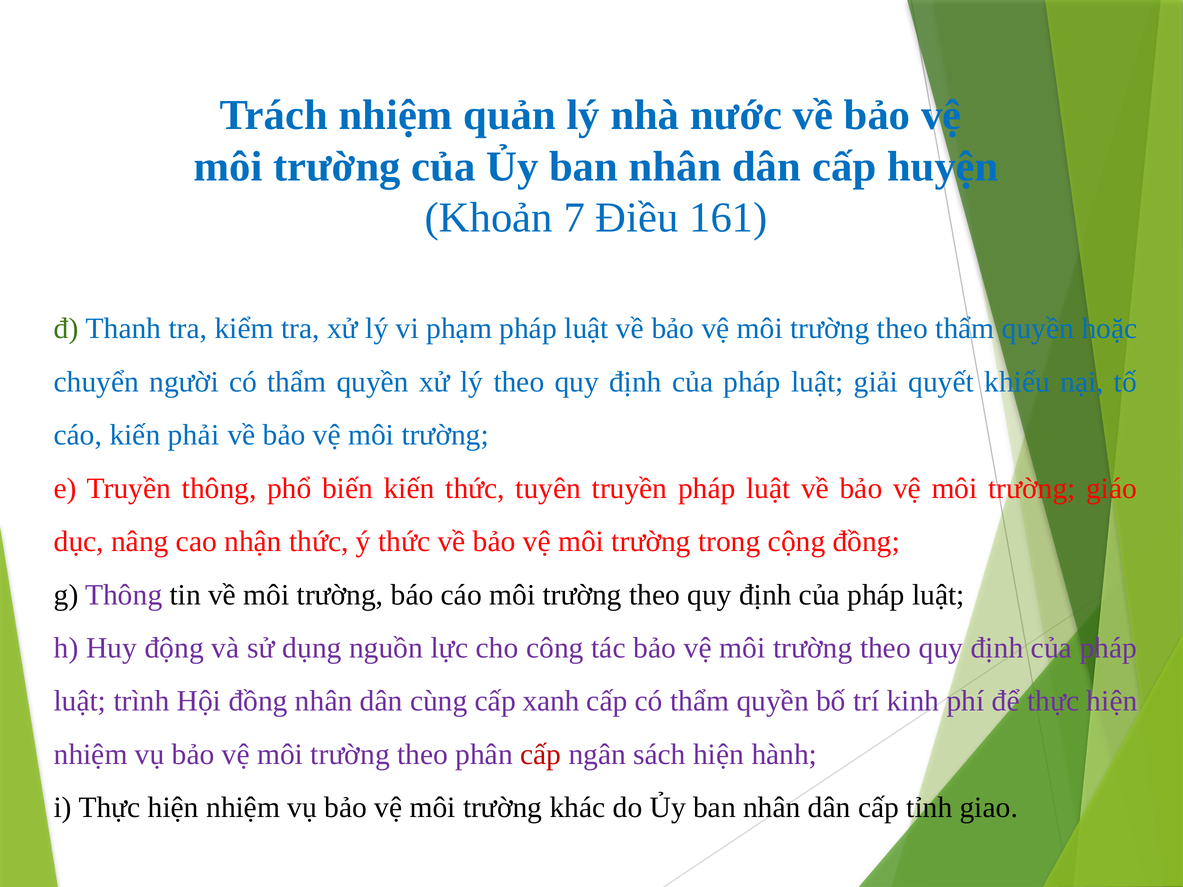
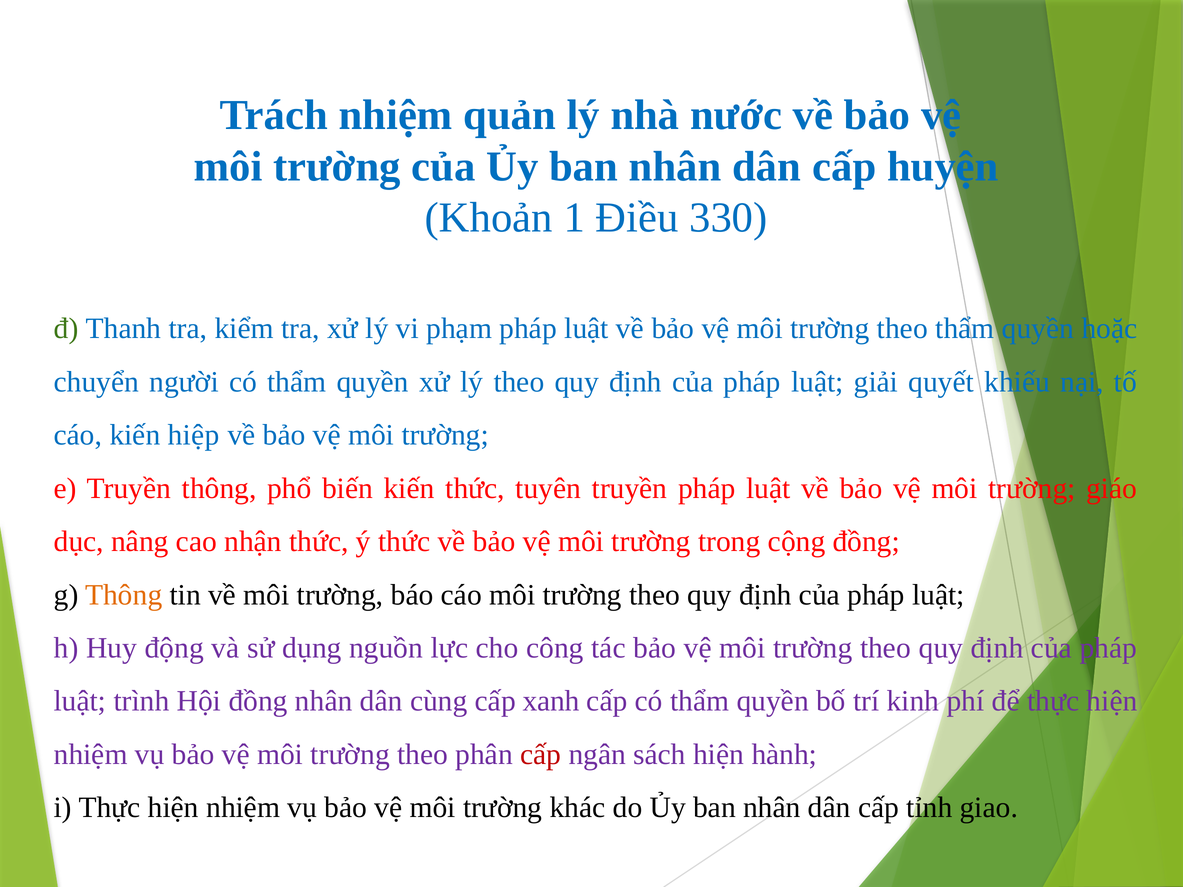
7: 7 -> 1 (574, 218)
161: 161 -> 330 (728, 218)
phải: phải -> hiệp (194, 435)
Thông colour: purple -> orange (124, 595)
